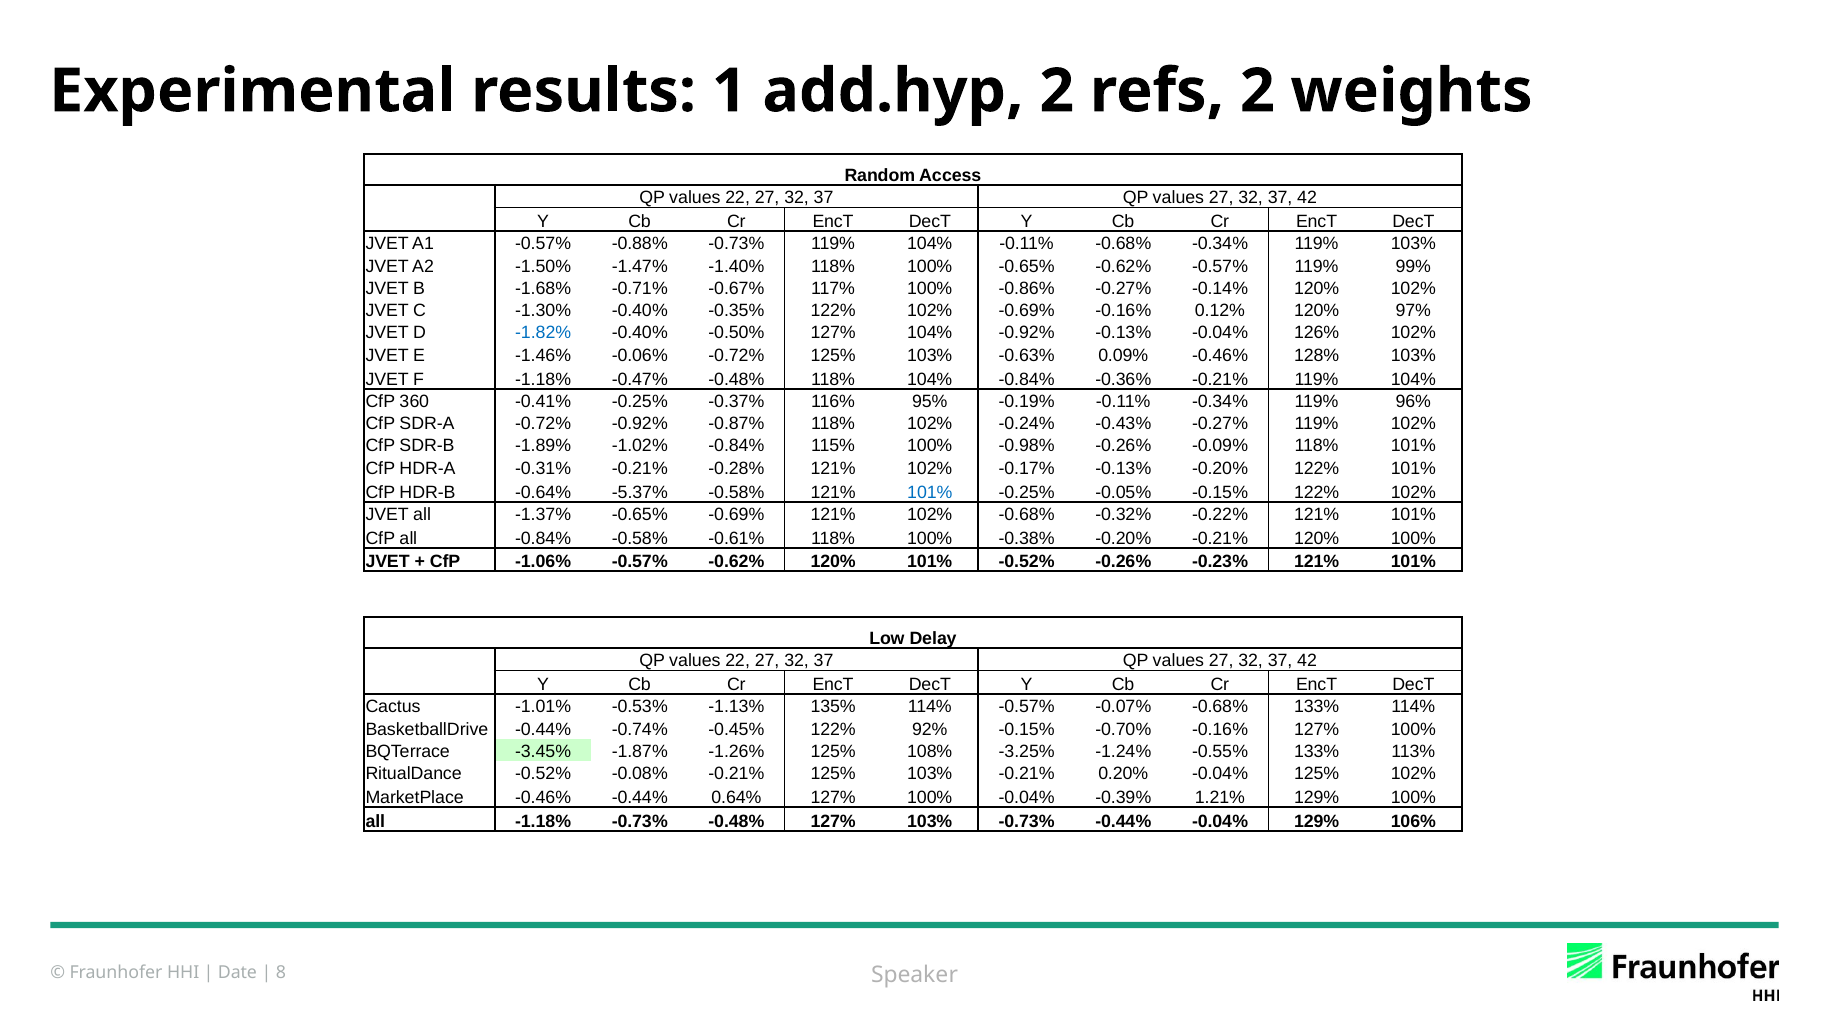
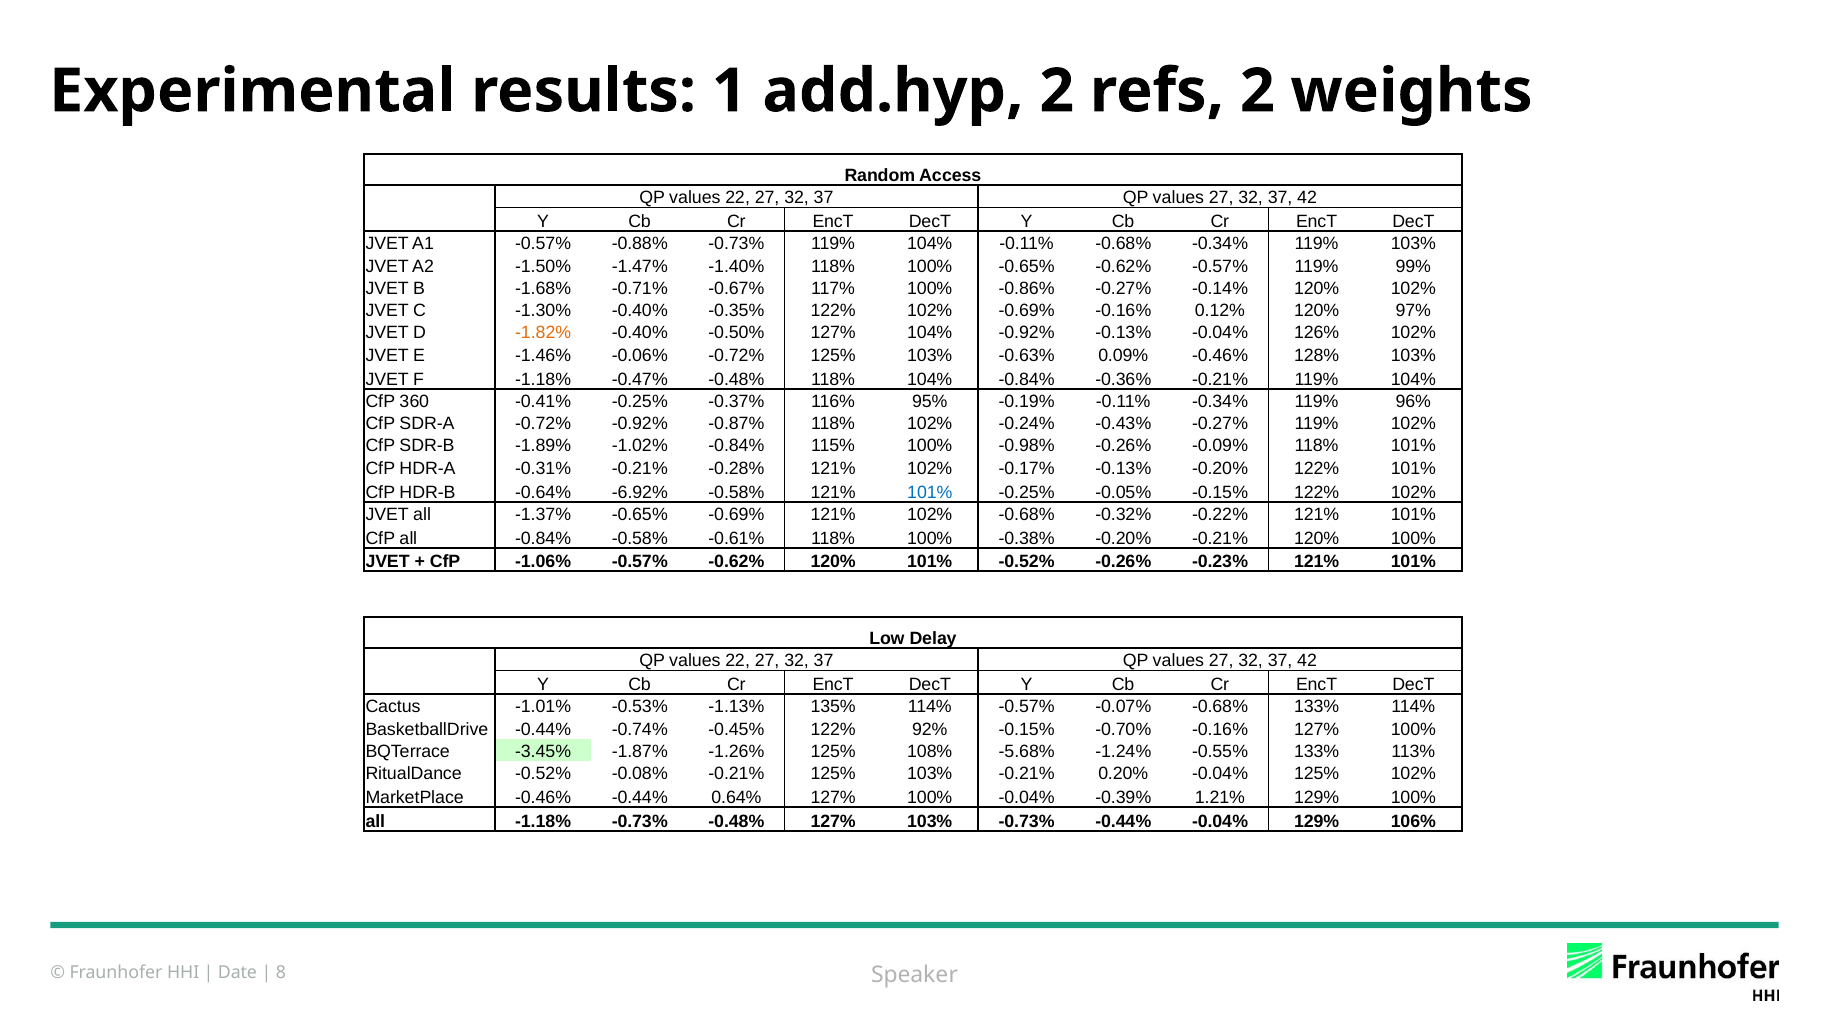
-1.82% colour: blue -> orange (543, 333)
-5.37%: -5.37% -> -6.92% (640, 492)
-3.25%: -3.25% -> -5.68% (1027, 751)
